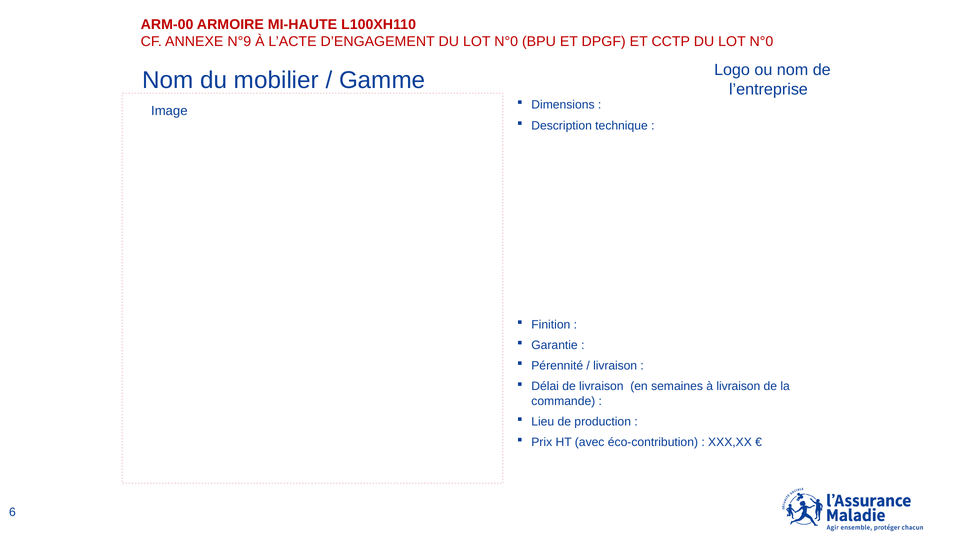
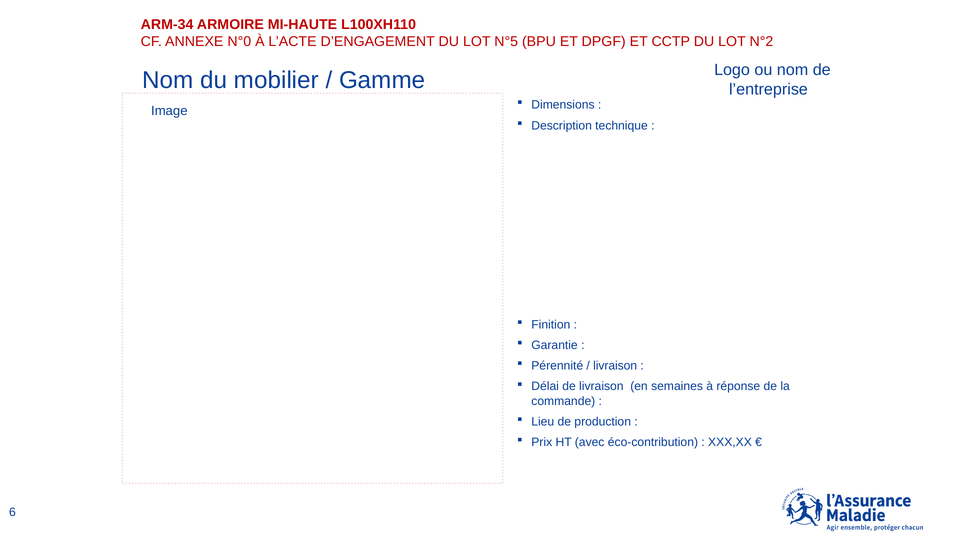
ARM-00: ARM-00 -> ARM-34 (167, 25)
N°9: N°9 -> N°0 (239, 42)
D’ENGAGEMENT DU LOT N°0: N°0 -> N°5 (506, 42)
CCTP DU LOT N°0: N°0 -> N°2 (761, 42)
à livraison: livraison -> réponse (738, 387)
